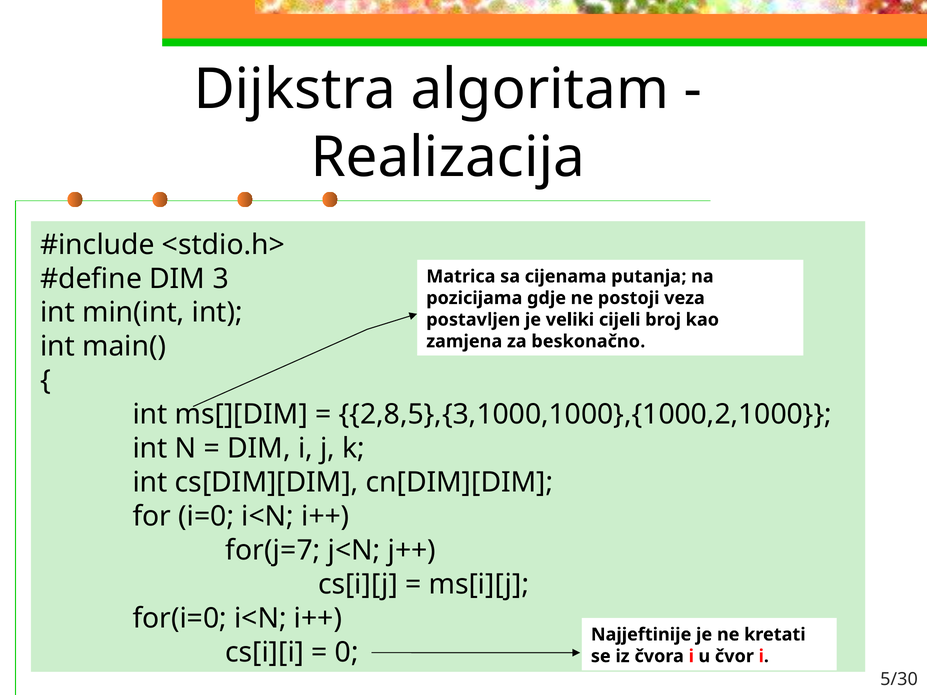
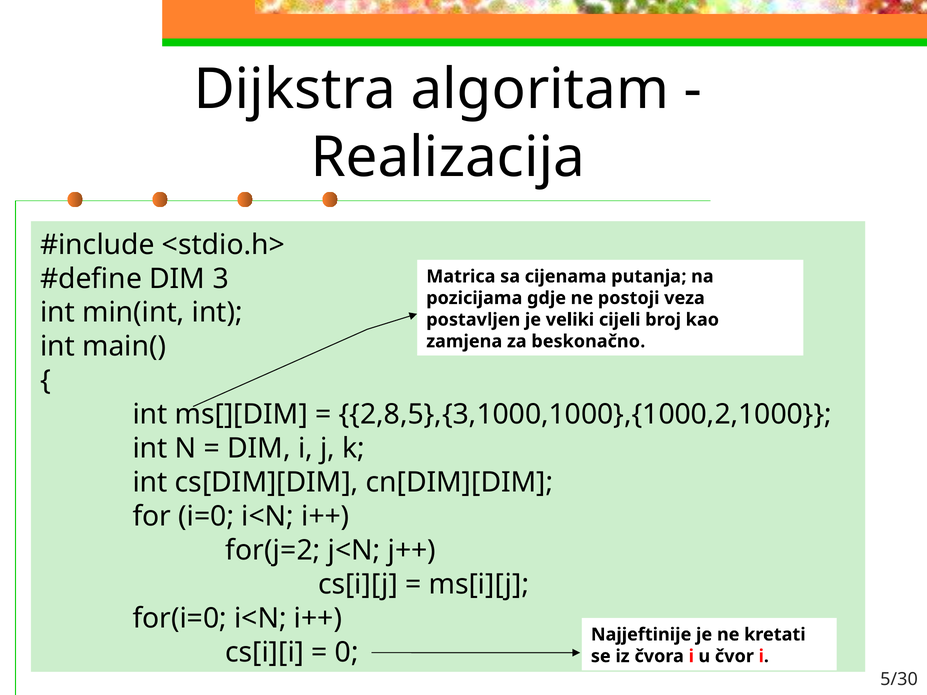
for(j=7: for(j=7 -> for(j=2 (273, 551)
